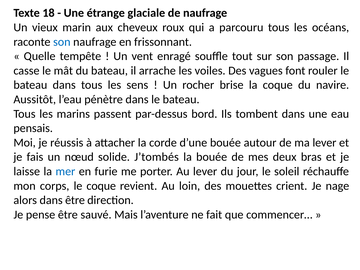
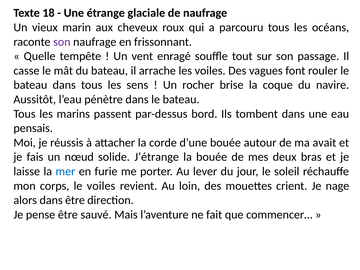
son colour: blue -> purple (62, 42)
ma lever: lever -> avait (324, 143)
J’tombés: J’tombés -> J’étrange (157, 157)
le coque: coque -> voiles (101, 186)
